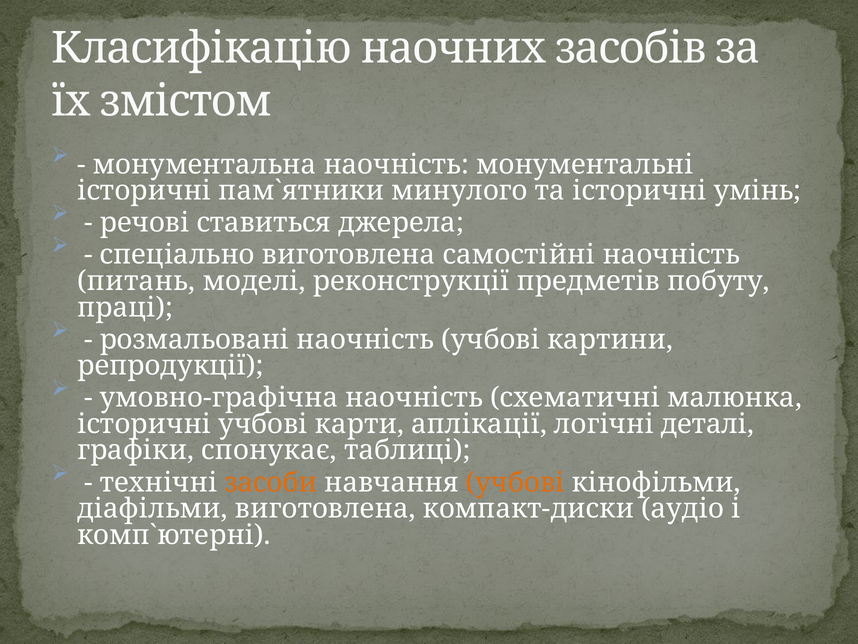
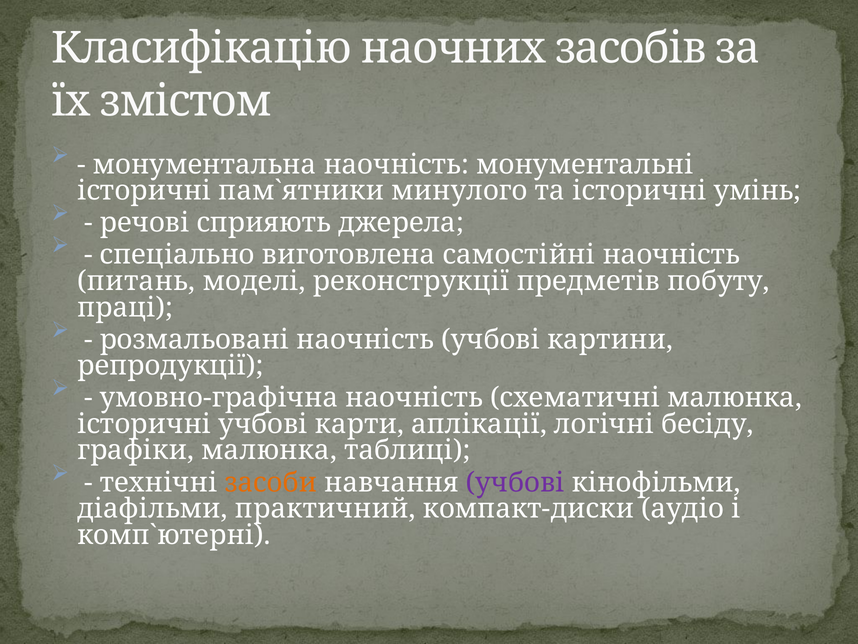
ставиться: ставиться -> сприяють (264, 223)
деталі: деталі -> бесіду (707, 424)
графіки спонукає: спонукає -> малюнка (269, 450)
учбові colour: orange -> purple (515, 482)
діафільми виготовлена: виготовлена -> практичний (325, 508)
